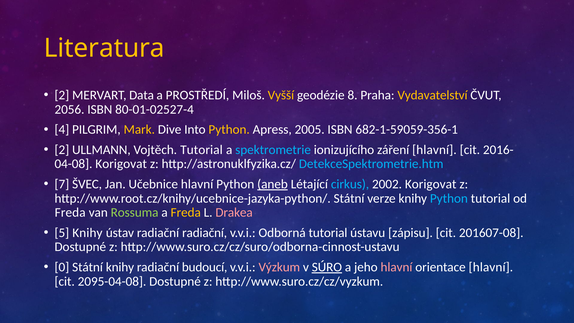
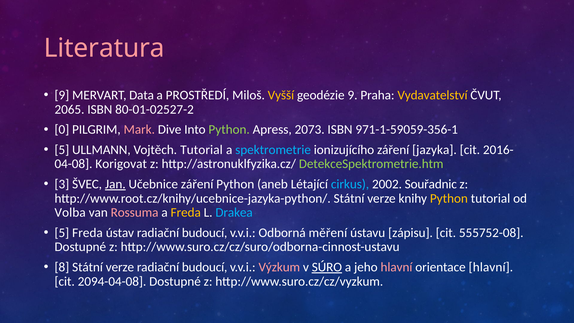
Literatura colour: yellow -> pink (104, 48)
2: 2 -> 9 (62, 95)
geodézie 8: 8 -> 9 (353, 95)
2056: 2056 -> 2065 (69, 109)
80-01-02527-4: 80-01-02527-4 -> 80-01-02527-2 (155, 109)
4: 4 -> 0 (62, 130)
Mark colour: yellow -> pink (139, 130)
Python colour: yellow -> light green (229, 130)
2005: 2005 -> 2073 (310, 130)
682-1-59059-356-1: 682-1-59059-356-1 -> 971-1-59059-356-1 (407, 130)
2: 2 -> 5 (62, 150)
záření hlavní: hlavní -> jazyka (434, 150)
DetekceSpektrometrie.htm colour: light blue -> light green (371, 164)
7: 7 -> 3 (62, 184)
Jan underline: none -> present (115, 184)
Učebnice hlavní: hlavní -> záření (197, 184)
aneb underline: present -> none (273, 184)
2002 Korigovat: Korigovat -> Souřadnic (431, 184)
Python colour: light blue -> yellow (449, 198)
Freda: Freda -> Volba (70, 212)
Rossuma colour: light green -> pink (135, 212)
Drakea colour: pink -> light blue (234, 212)
5 Knihy: Knihy -> Freda (87, 233)
ústav radiační radiační: radiační -> budoucí (205, 233)
Odborná tutorial: tutorial -> měření (328, 233)
201607-08: 201607-08 -> 555752-08 (491, 233)
0: 0 -> 8 (62, 267)
knihy: knihy -> verze (120, 267)
2095-04-08: 2095-04-08 -> 2094-04-08 (112, 281)
